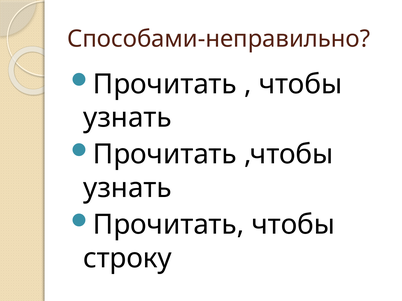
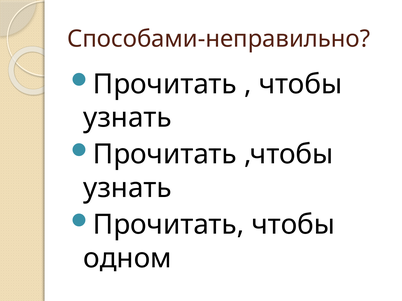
строку: строку -> одном (127, 259)
